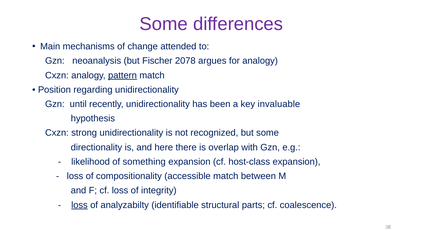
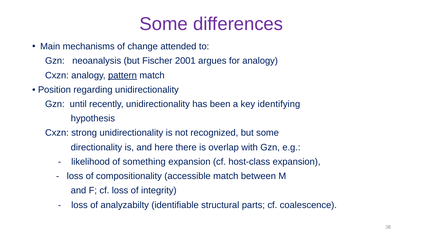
2078: 2078 -> 2001 (185, 61)
invaluable: invaluable -> identifying (279, 104)
loss underline: present -> none (79, 205)
